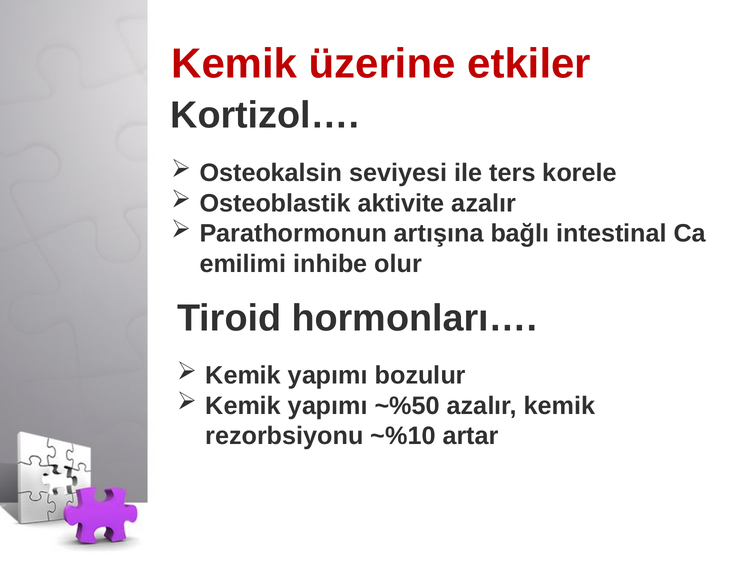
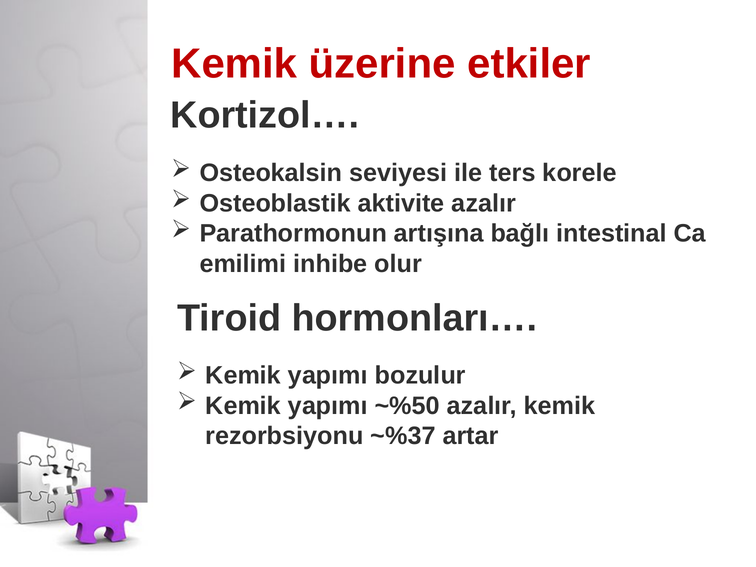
~%10: ~%10 -> ~%37 (403, 436)
